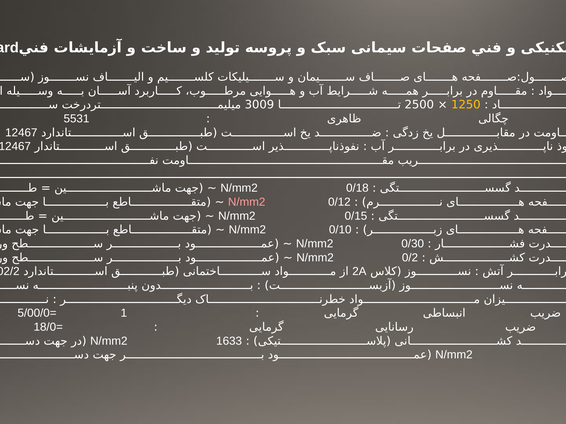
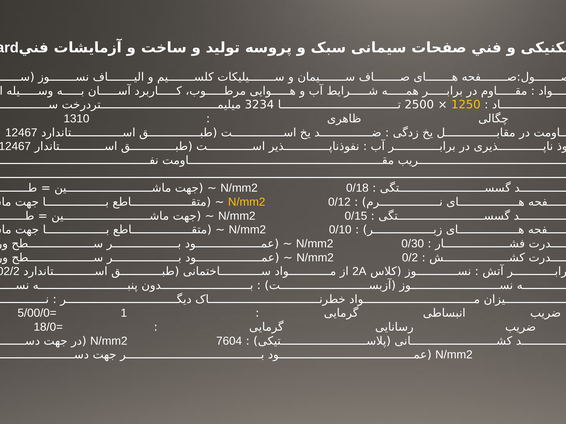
3009: 3009 -> 3234 (259, 105)
5531: 5531 -> 1310 (76, 119)
N/mm2 colour: pink -> yellow (247, 202)
1633: 1633 -> 7604 (229, 341)
